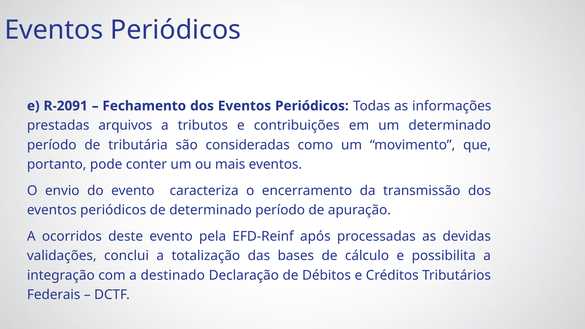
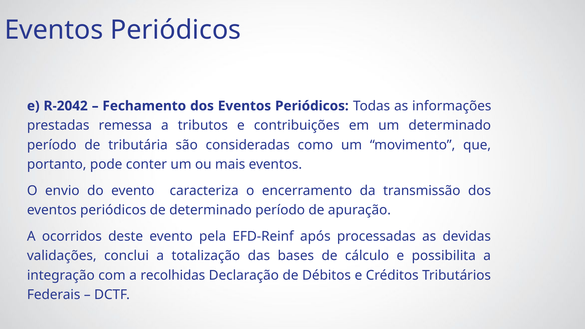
R-2091: R-2091 -> R-2042 (66, 106)
arquivos: arquivos -> remessa (125, 125)
destinado: destinado -> recolhidas (173, 275)
